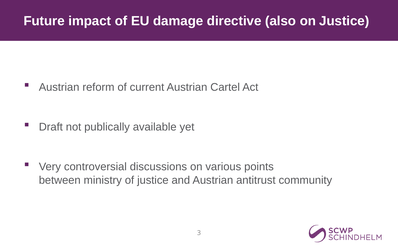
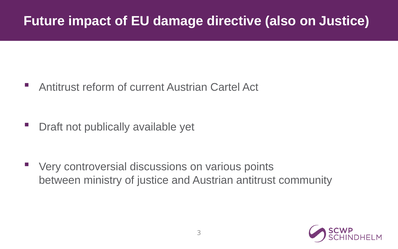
Austrian: Austrian -> Antitrust (59, 87)
